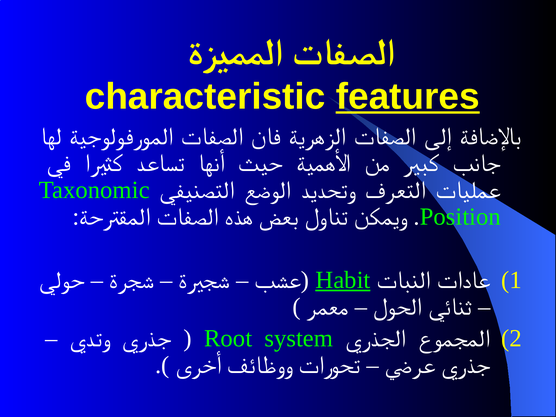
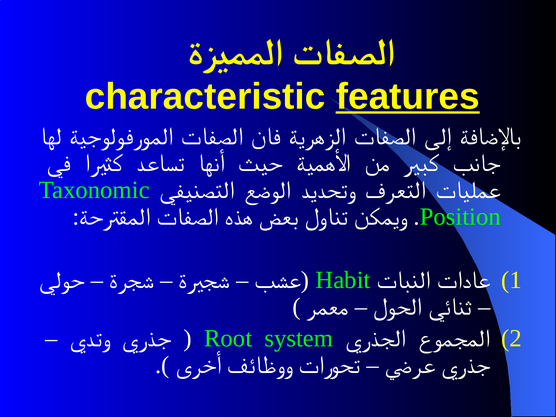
Habit underline: present -> none (343, 280)
